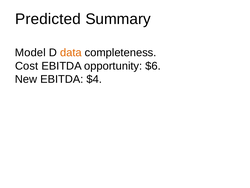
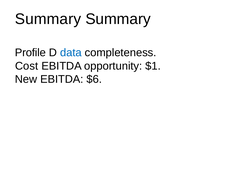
Predicted: Predicted -> Summary (48, 19)
Model: Model -> Profile (30, 52)
data colour: orange -> blue (71, 52)
$6: $6 -> $1 (153, 66)
$4: $4 -> $6 (94, 79)
